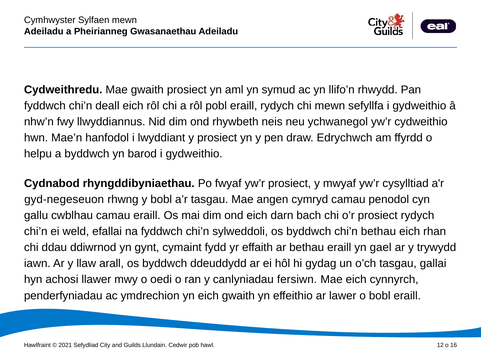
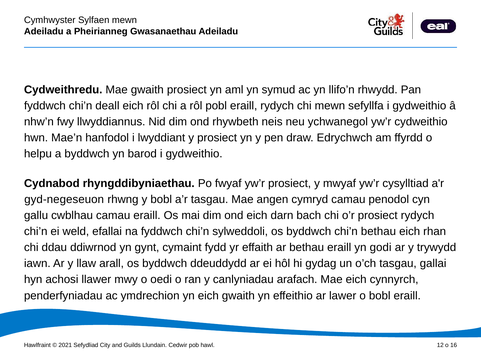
gael: gael -> godi (381, 247)
fersiwn: fersiwn -> arafach (297, 279)
